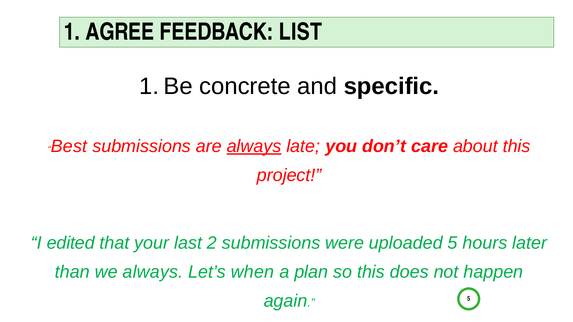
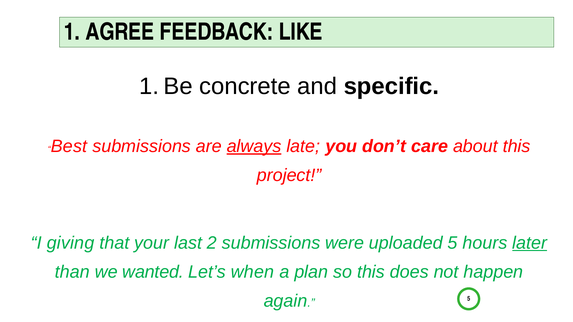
LIST: LIST -> LIKE (301, 32)
edited: edited -> giving (71, 243)
later underline: none -> present (530, 243)
we always: always -> wanted (153, 272)
